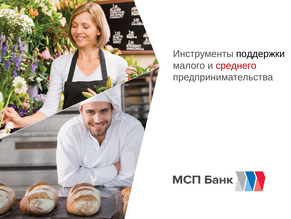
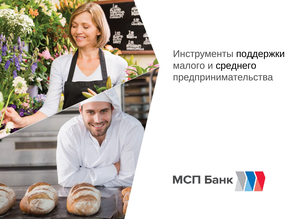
среднего colour: red -> black (236, 65)
